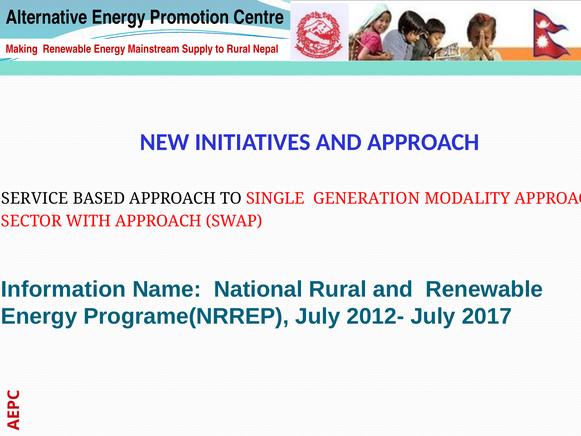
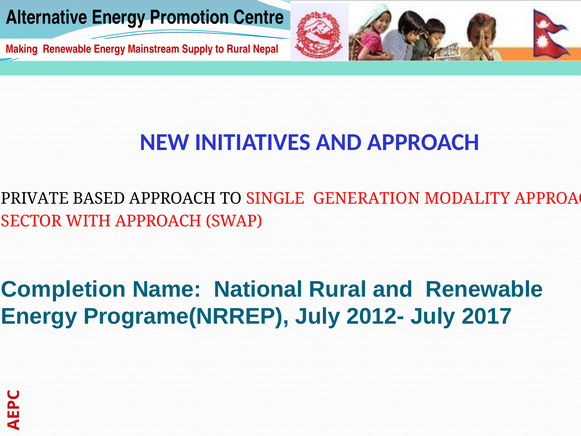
SERVICE: SERVICE -> PRIVATE (35, 198)
Information: Information -> Completion (63, 289)
